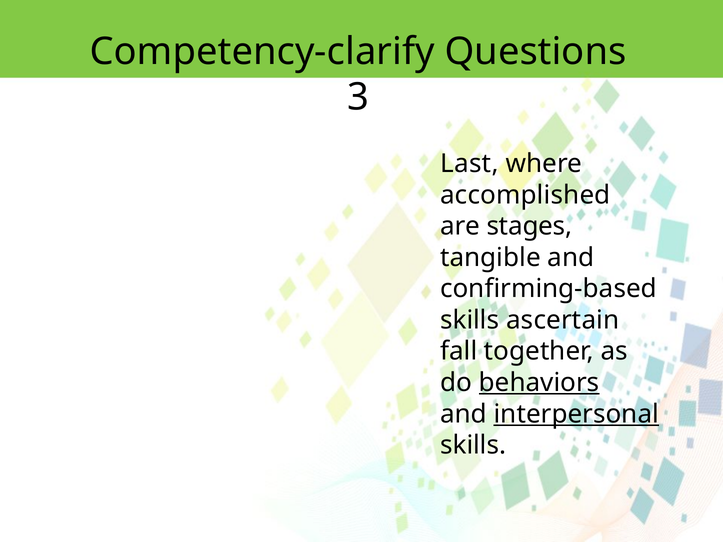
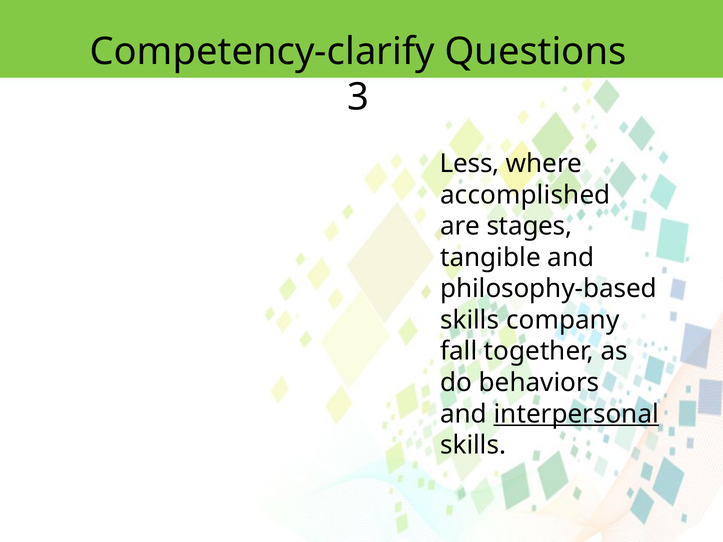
Last: Last -> Less (470, 164)
confirming-based: confirming-based -> philosophy-based (549, 289)
ascertain: ascertain -> company (563, 320)
behaviors underline: present -> none (539, 383)
